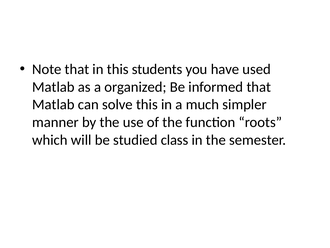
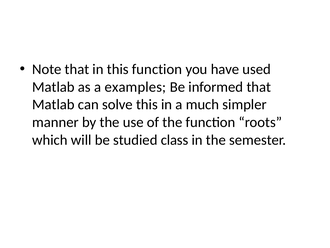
this students: students -> function (157, 69)
organized: organized -> examples (135, 87)
